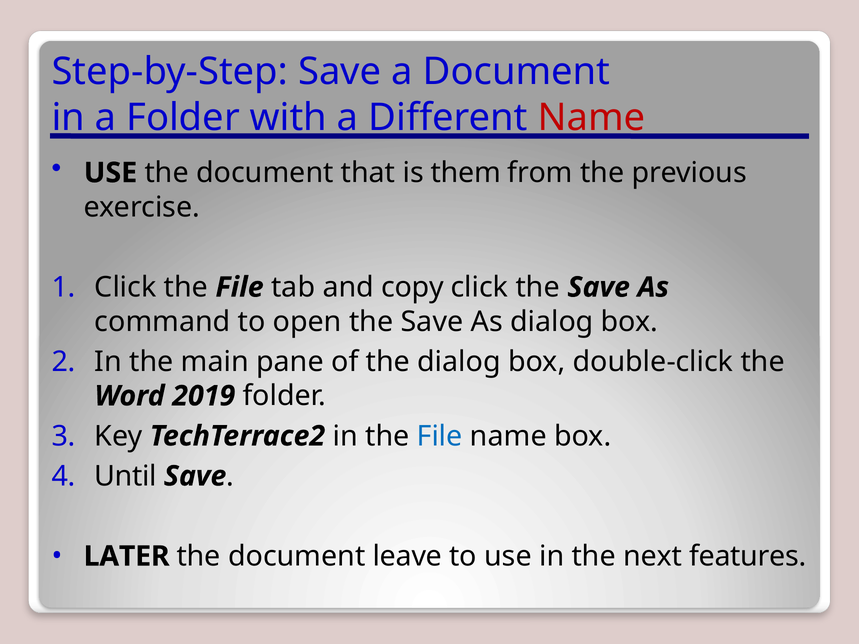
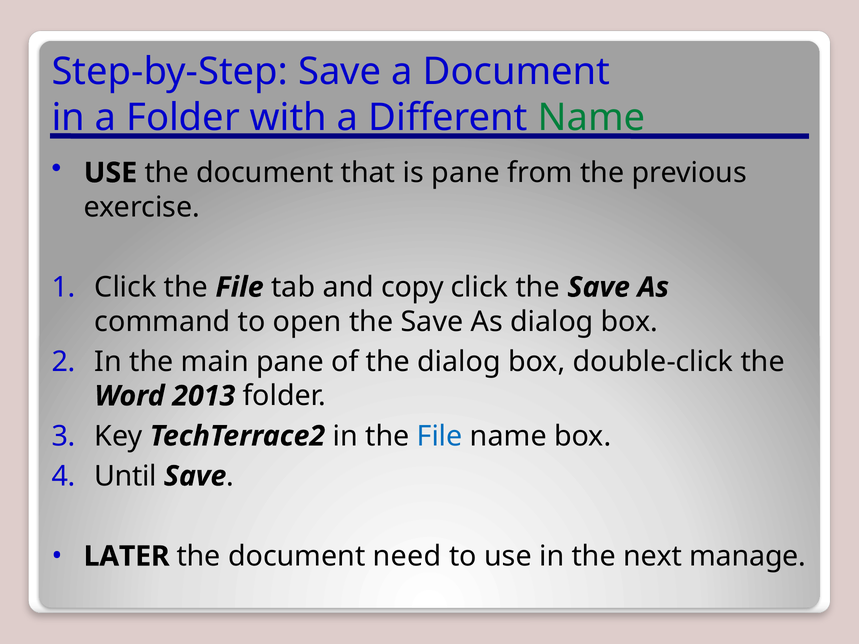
Name colour: red -> green (592, 118)
is them: them -> pane (466, 173)
2019: 2019 -> 2013 (204, 396)
leave: leave -> need (407, 556)
features: features -> manage (748, 556)
